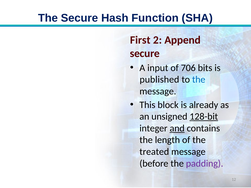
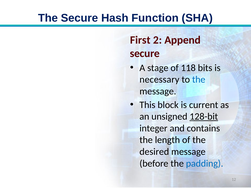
input: input -> stage (158, 68)
706: 706 -> 118 (188, 68)
published: published -> necessary (159, 80)
already: already -> current (204, 105)
and underline: present -> none (177, 128)
treated: treated -> desired (154, 152)
padding colour: purple -> blue (205, 164)
